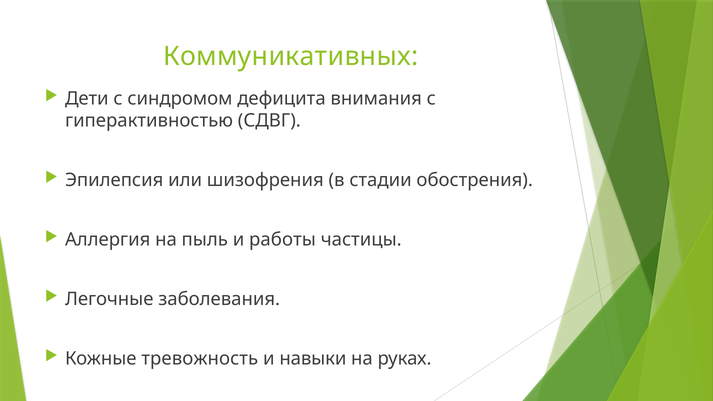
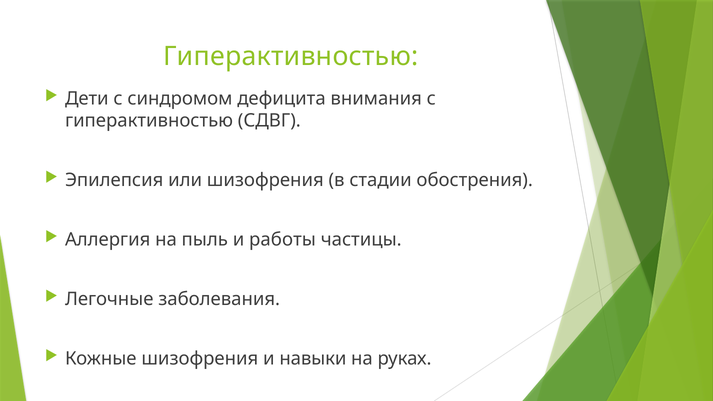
Коммуникативных: Коммуникативных -> Гиперактивностью (291, 56)
Кожные тревожность: тревожность -> шизофрения (200, 358)
